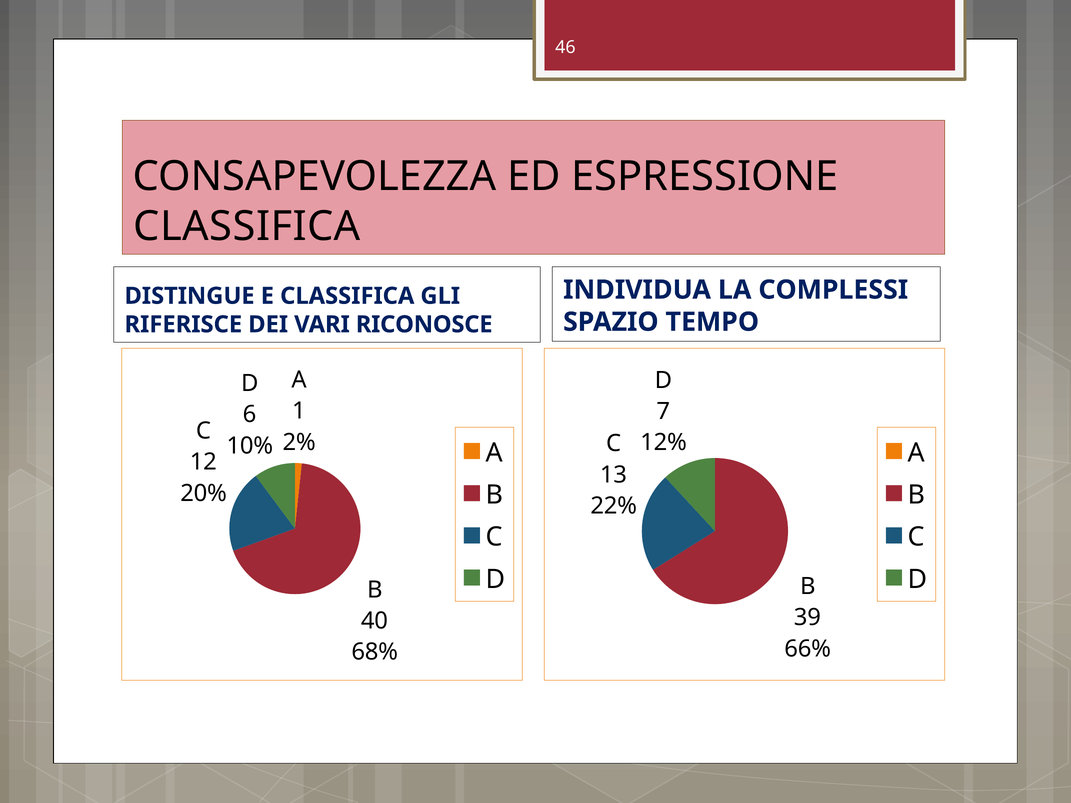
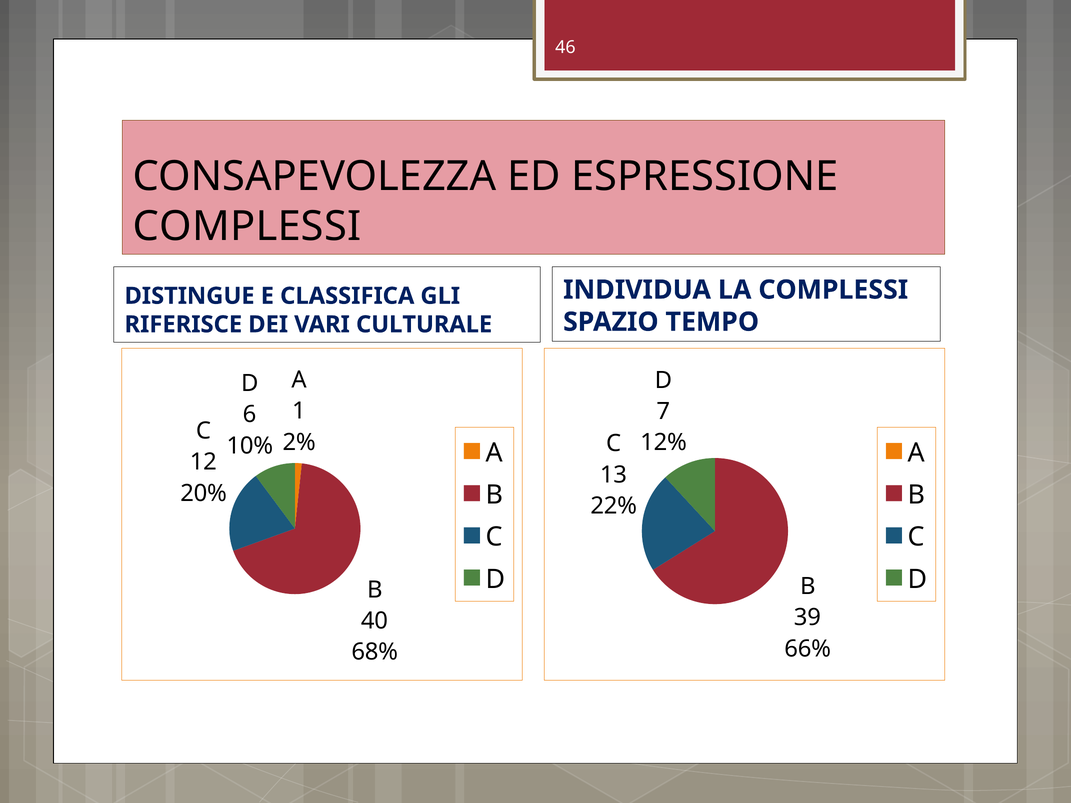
CLASSIFICA: CLASSIFICA -> COMPLESSI (247, 227)
RICONOSCE: RICONOSCE -> CULTURALE (424, 325)
